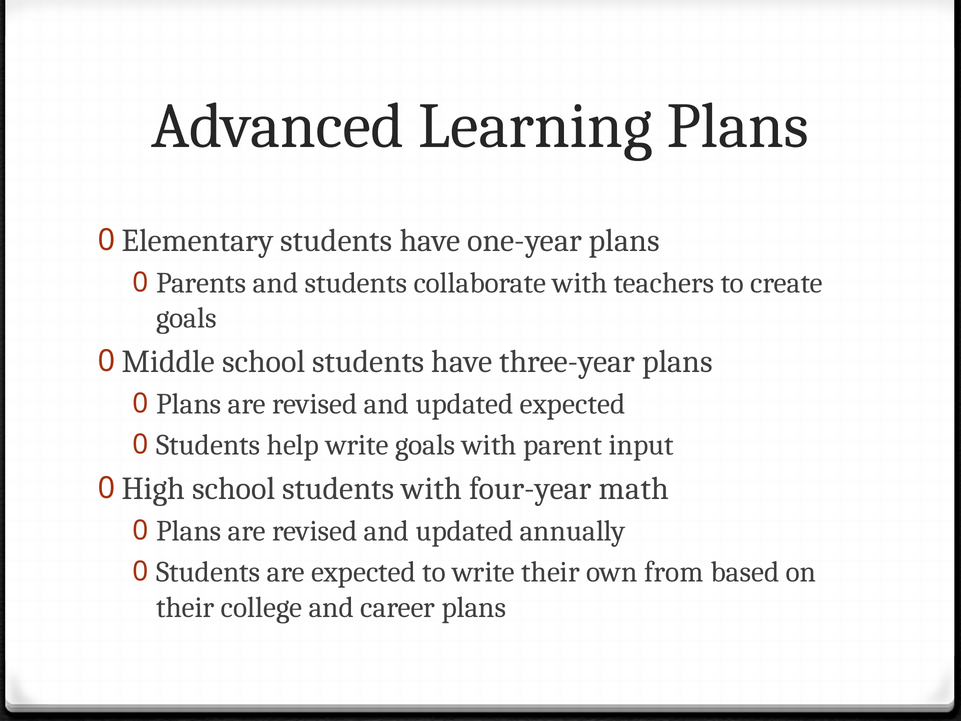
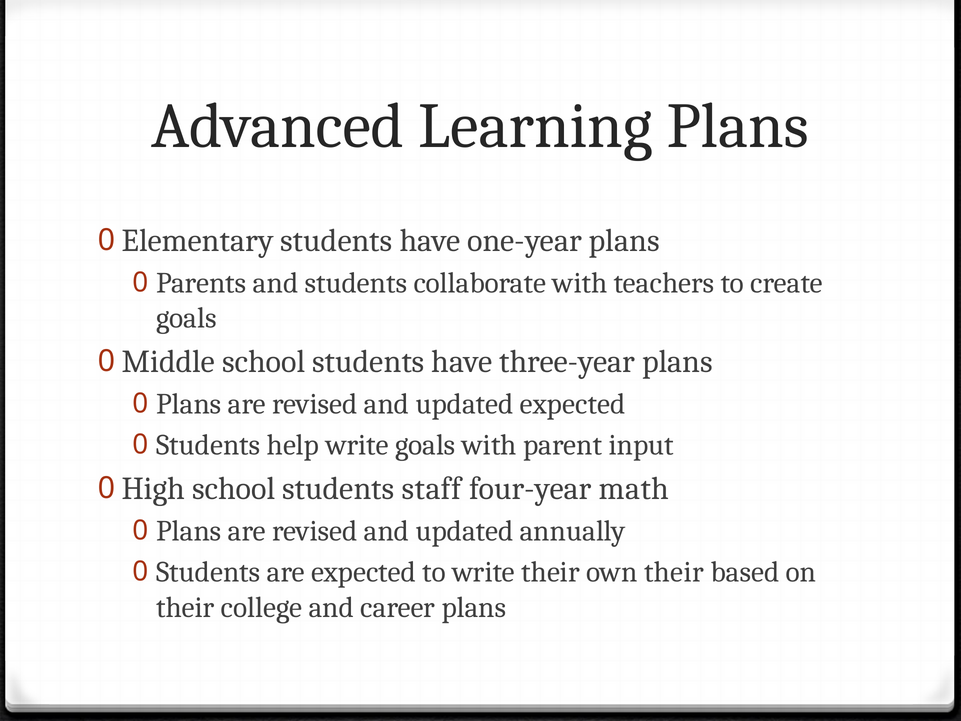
students with: with -> staff (432, 489)
own from: from -> their (674, 572)
